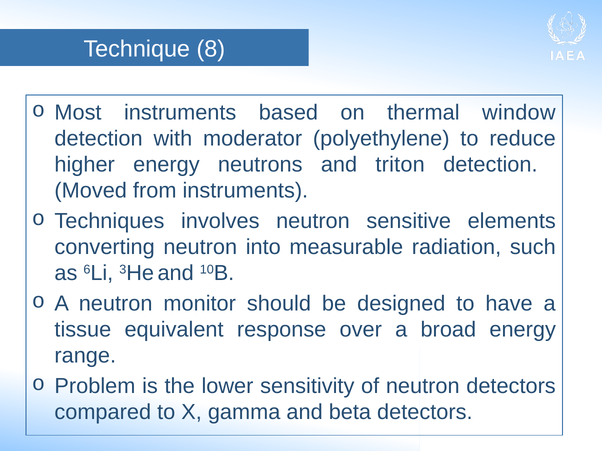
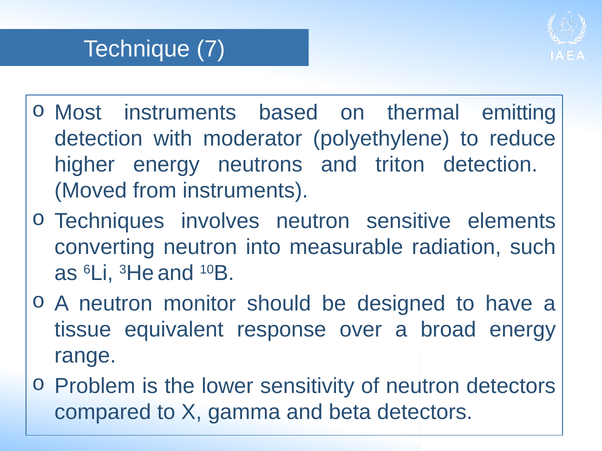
8: 8 -> 7 (211, 49)
window: window -> emitting (519, 113)
